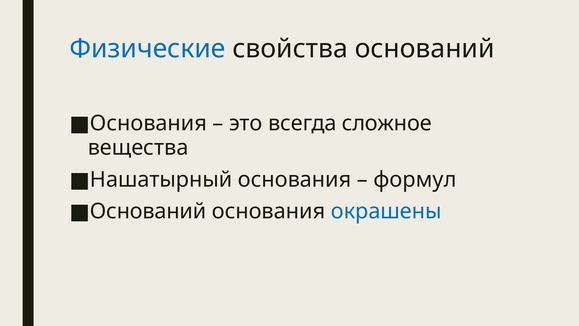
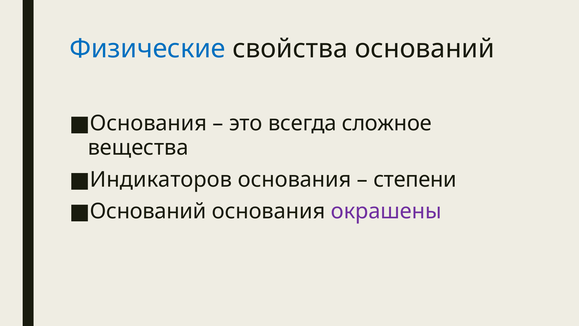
Нашатырный: Нашатырный -> Индикаторов (161, 179)
формул: формул -> степени (415, 179)
окрашены colour: blue -> purple (386, 211)
